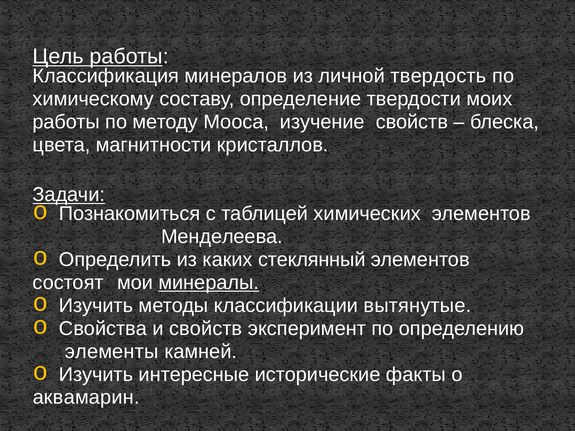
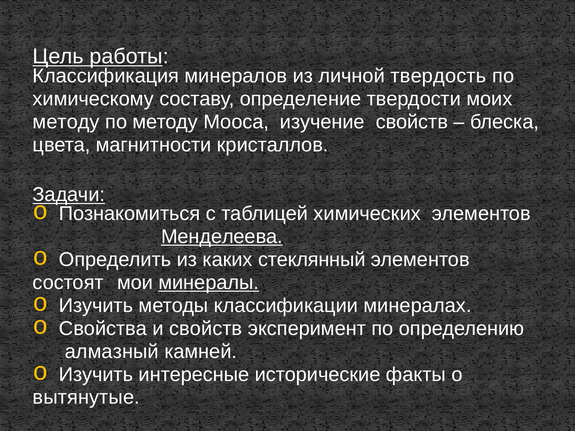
работы: работы -> методу (66, 122)
Менделеева underline: none -> present (222, 237)
вытянутые: вытянутые -> минералах (418, 306)
элементы: элементы -> алмазный (112, 352)
аквамарин: аквамарин -> вытянутые (86, 398)
